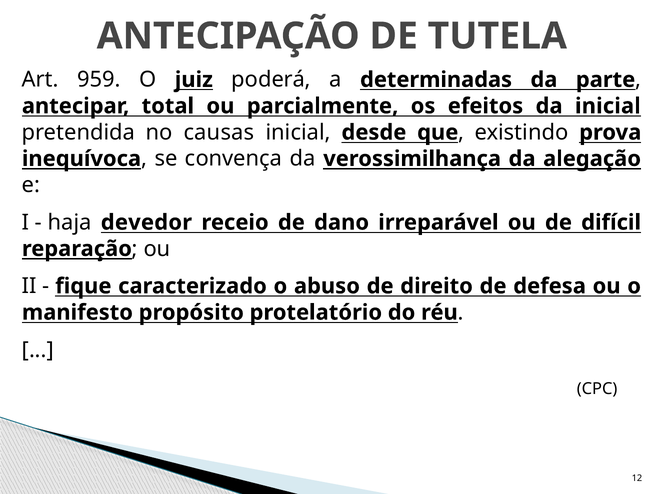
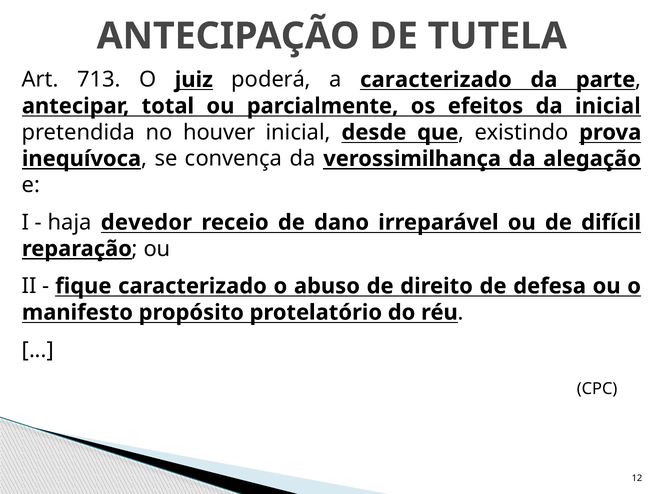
959: 959 -> 713 (99, 80)
a determinadas: determinadas -> caracterizado (436, 80)
causas: causas -> houver (219, 132)
